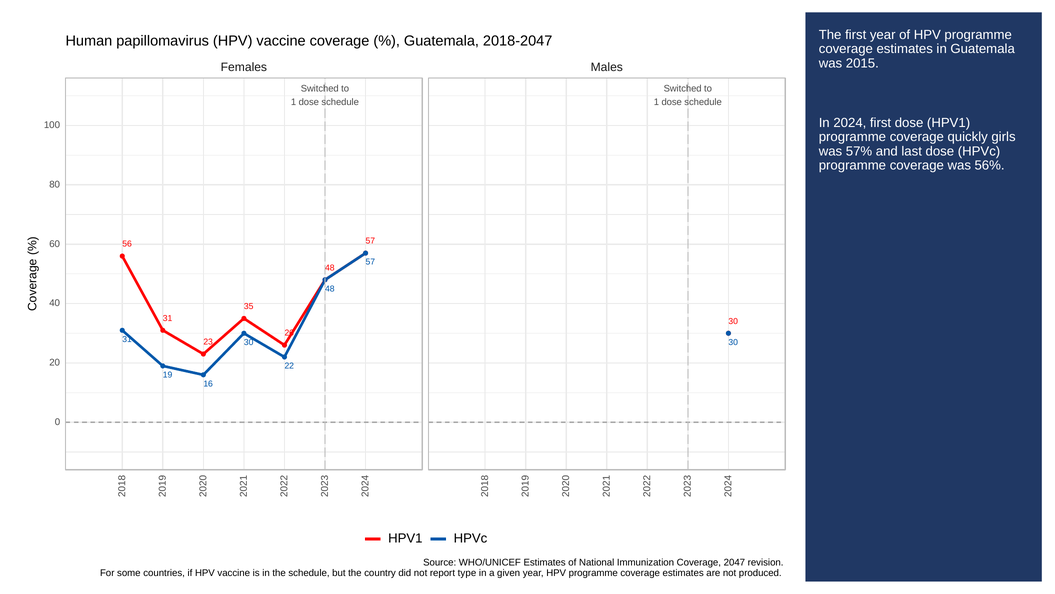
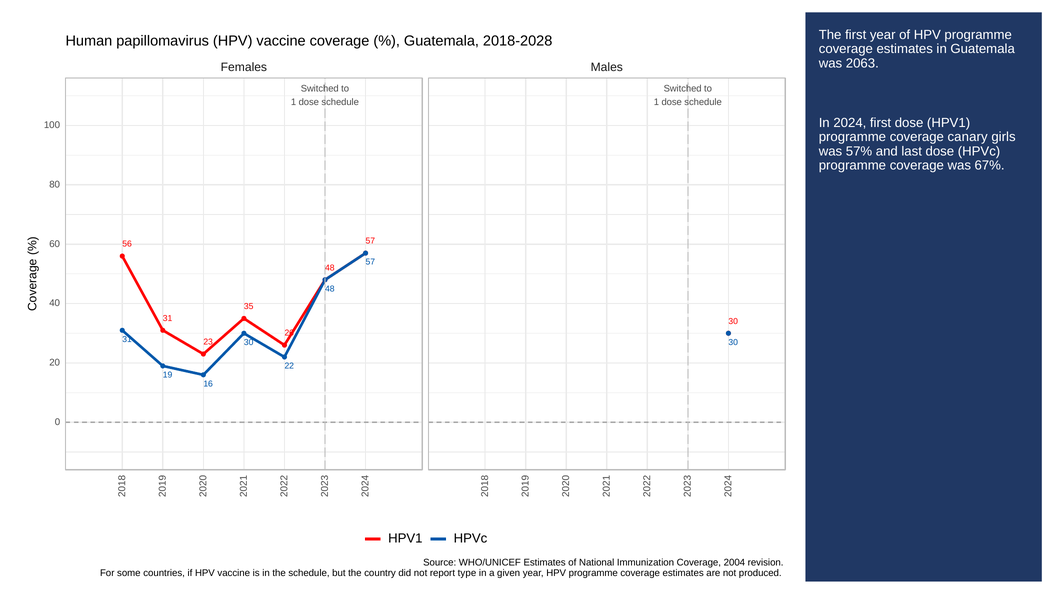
2018-2047: 2018-2047 -> 2018-2028 (518, 41)
2015: 2015 -> 2063 (862, 63)
quickly: quickly -> canary (968, 137)
56%: 56% -> 67% (990, 165)
2047: 2047 -> 2004 (734, 562)
